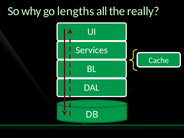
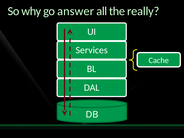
lengths: lengths -> answer (76, 11)
